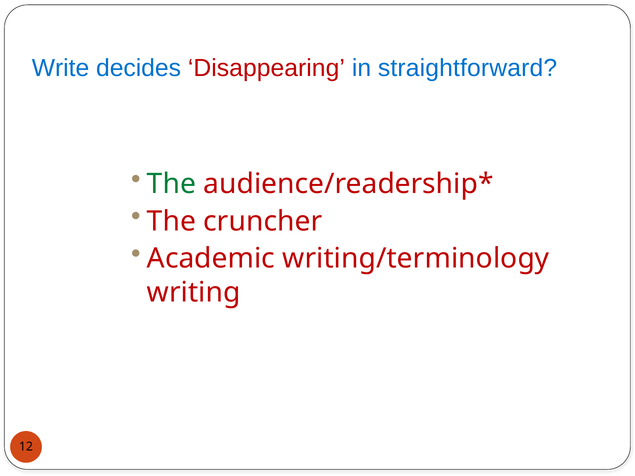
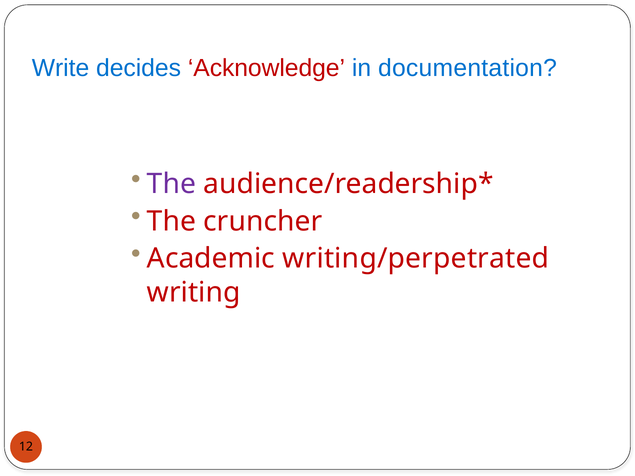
Disappearing: Disappearing -> Acknowledge (266, 68)
straightforward: straightforward -> documentation (467, 68)
The colour: green -> purple (172, 184)
writing/terminology: writing/terminology -> writing/perpetrated (416, 258)
